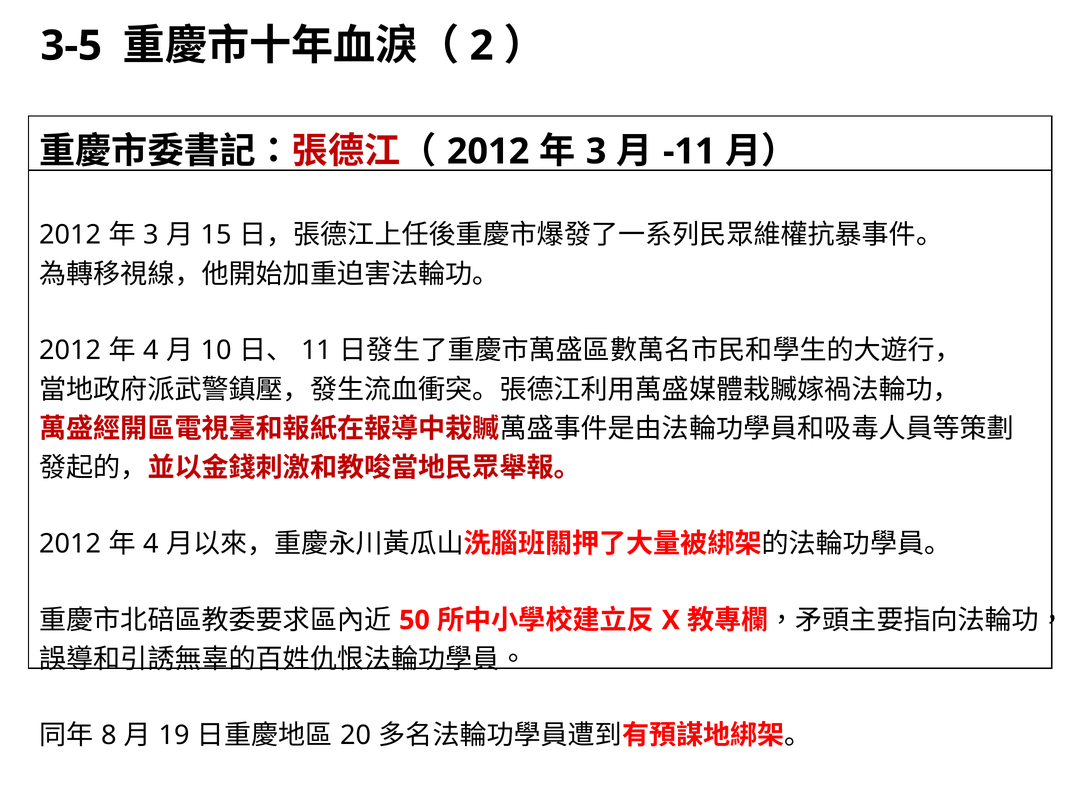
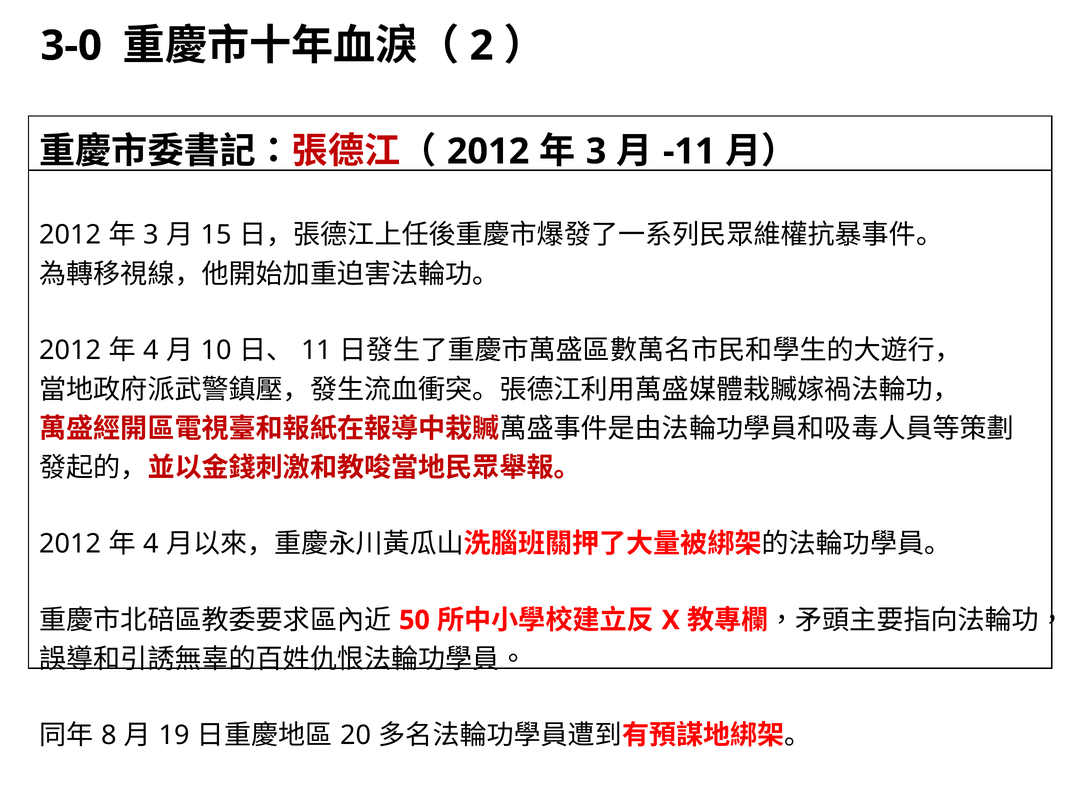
3-5: 3-5 -> 3-0 (71, 46)
